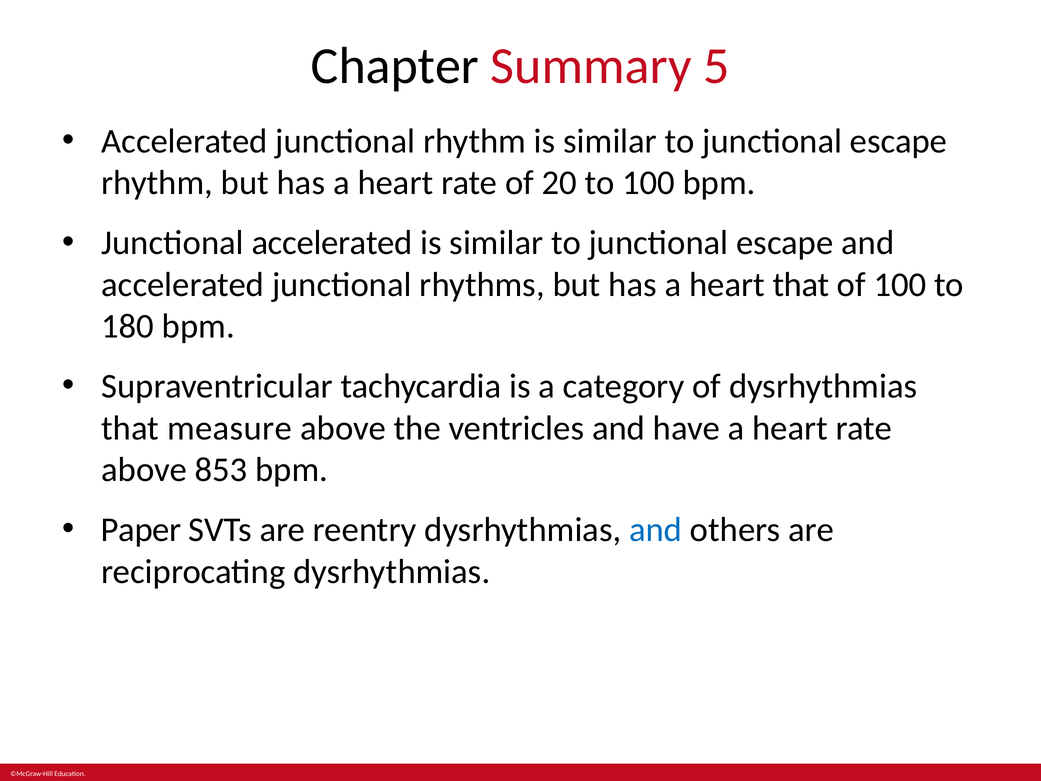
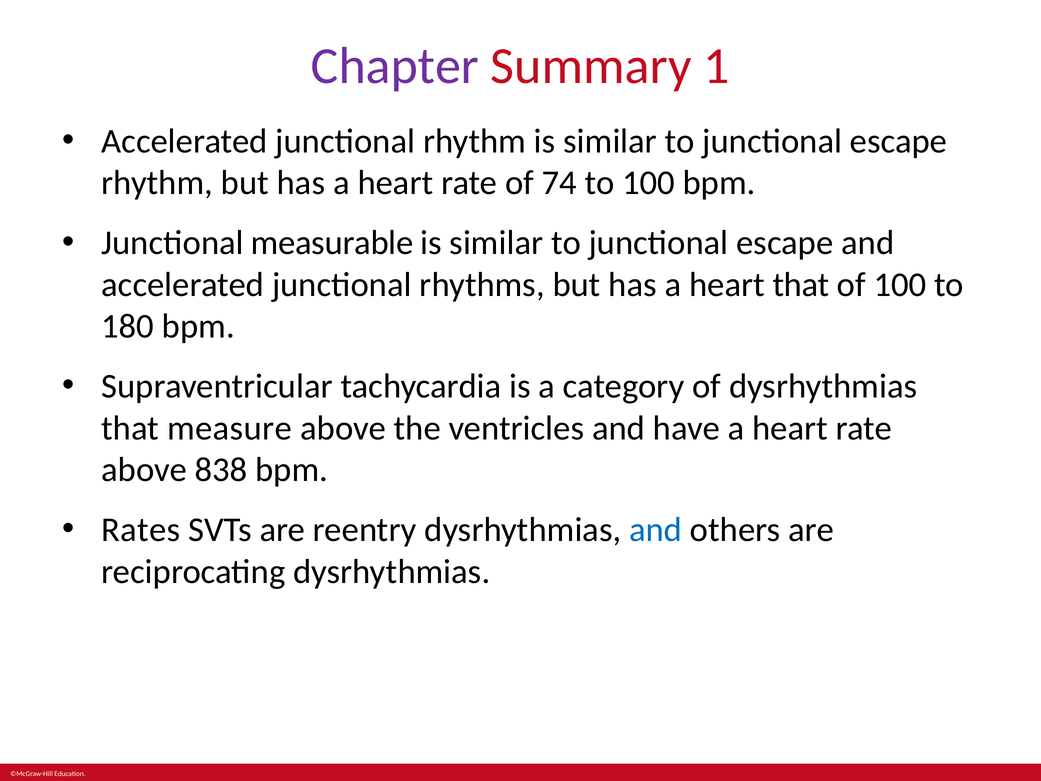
Chapter colour: black -> purple (395, 66)
5: 5 -> 1 (716, 66)
20: 20 -> 74 (559, 183)
Junctional accelerated: accelerated -> measurable (332, 243)
853: 853 -> 838 (221, 470)
Paper: Paper -> Rates (141, 530)
